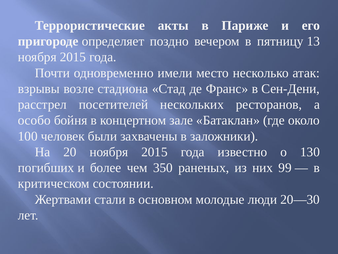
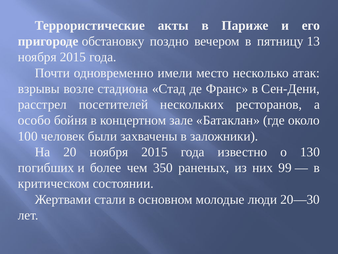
определяет: определяет -> обстановку (113, 41)
